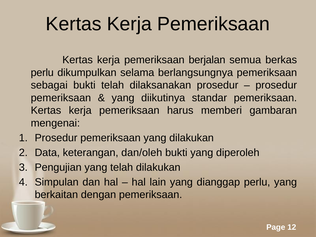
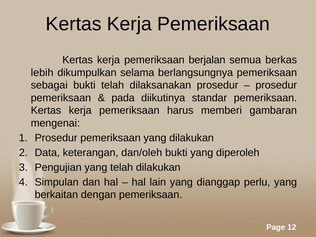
perlu: perlu -> lebih (42, 73)
yang: yang -> pada (123, 98)
